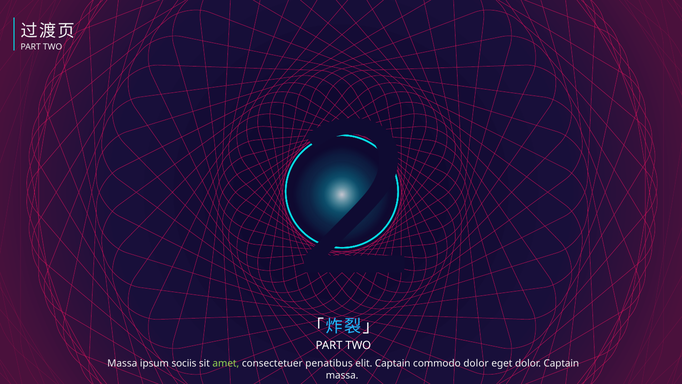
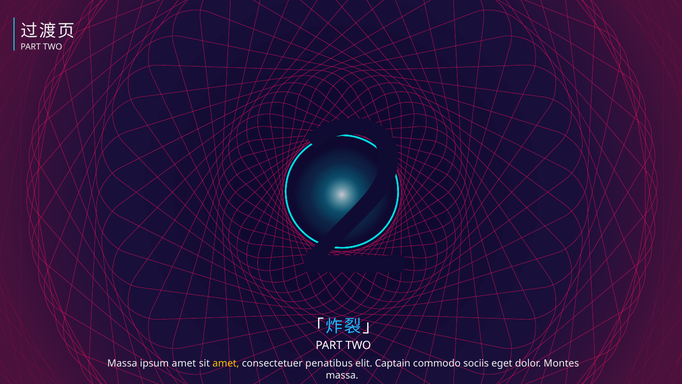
ipsum sociis: sociis -> amet (184, 363)
amet colour: light green -> yellow (226, 363)
commodo dolor: dolor -> sociis (476, 363)
dolor Captain: Captain -> Montes (561, 363)
